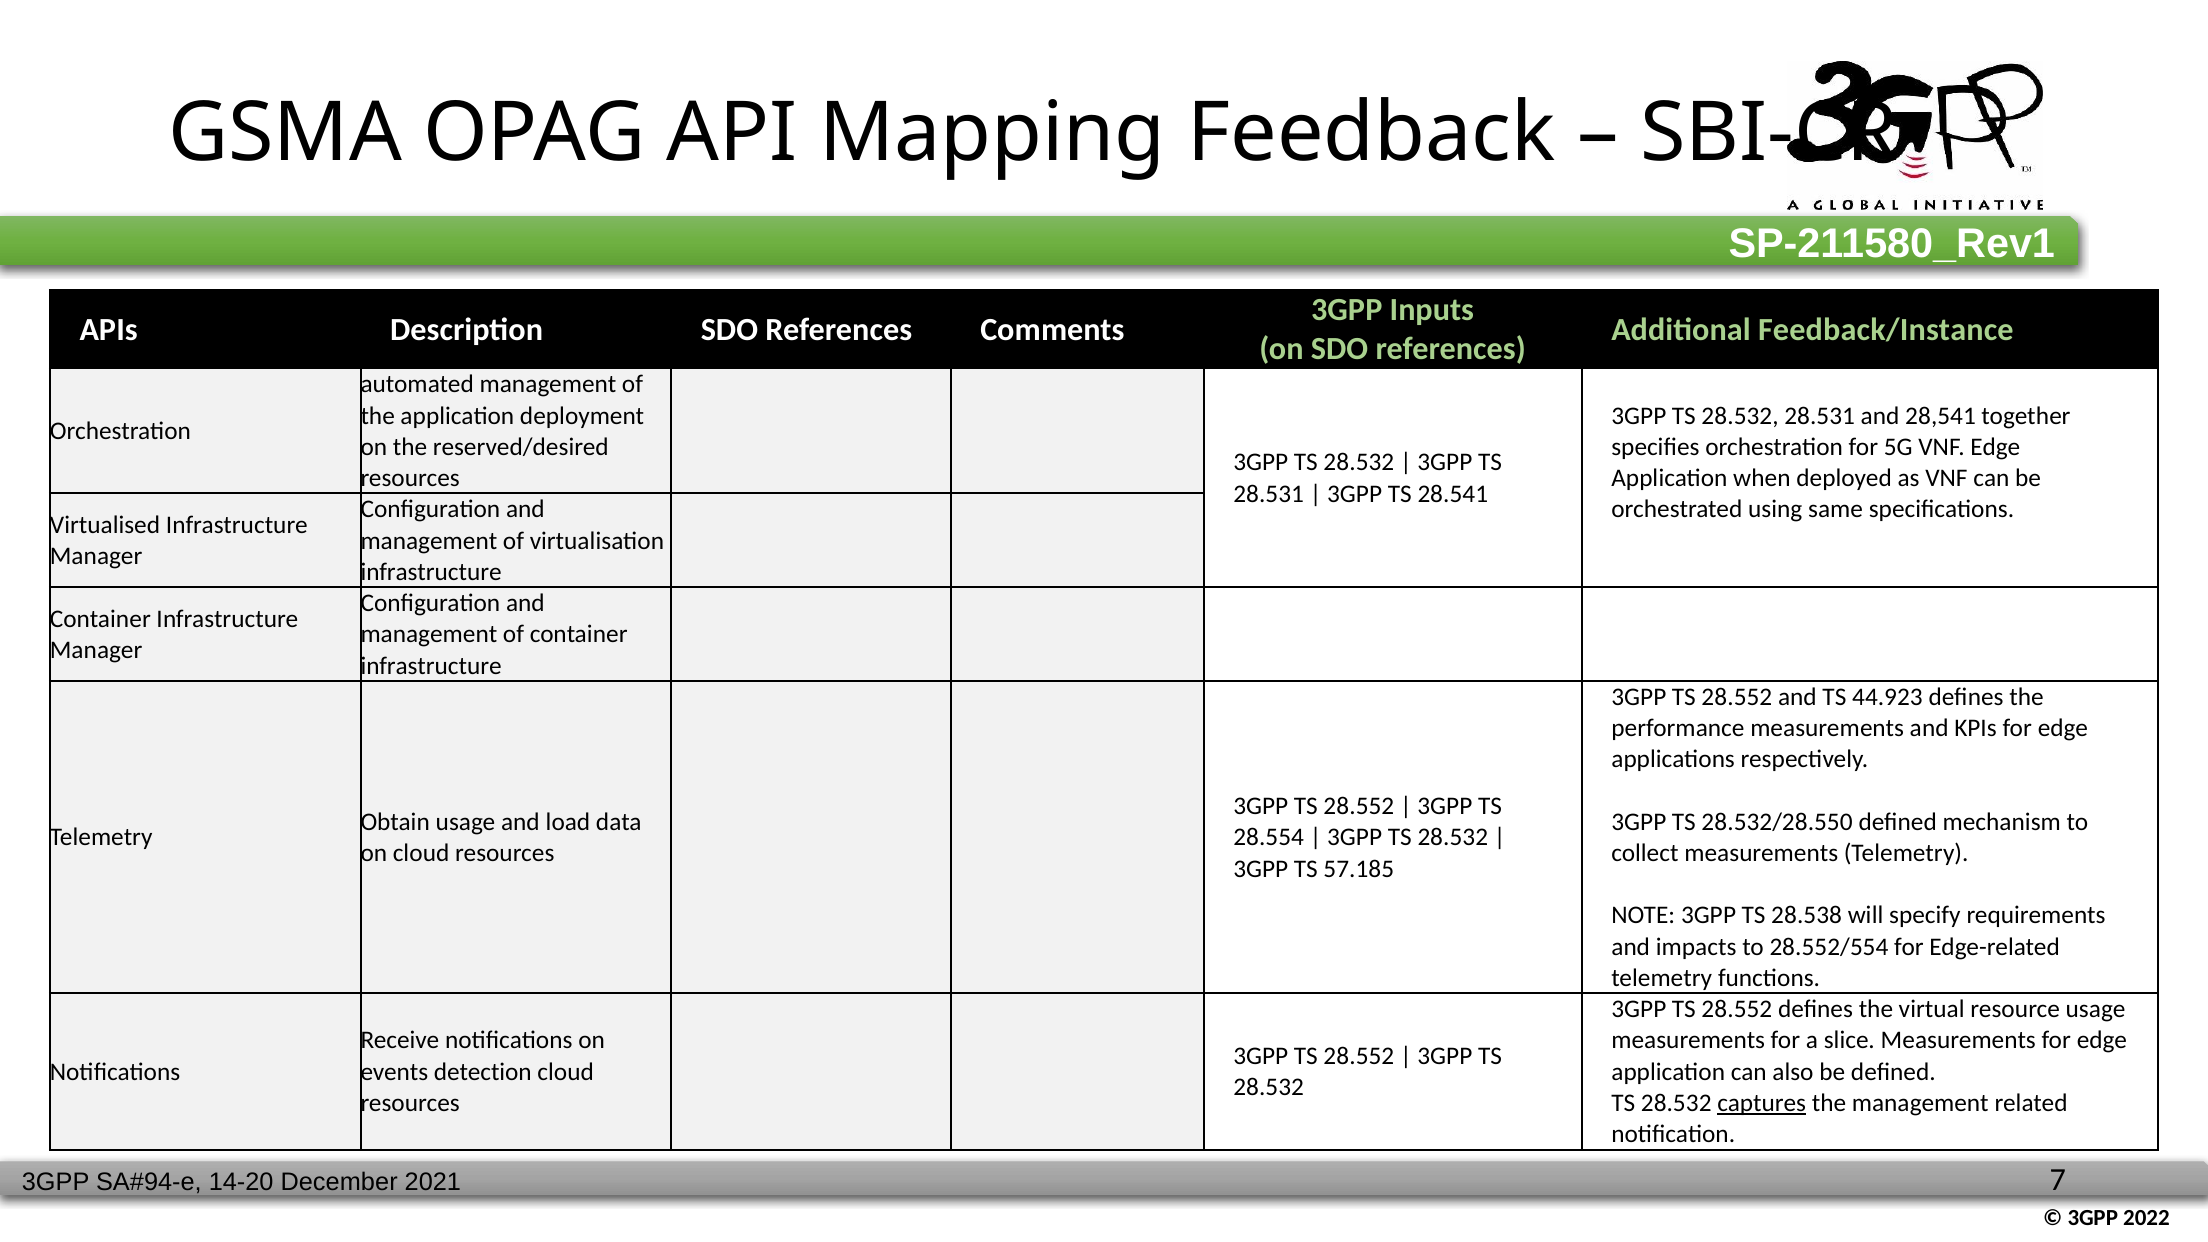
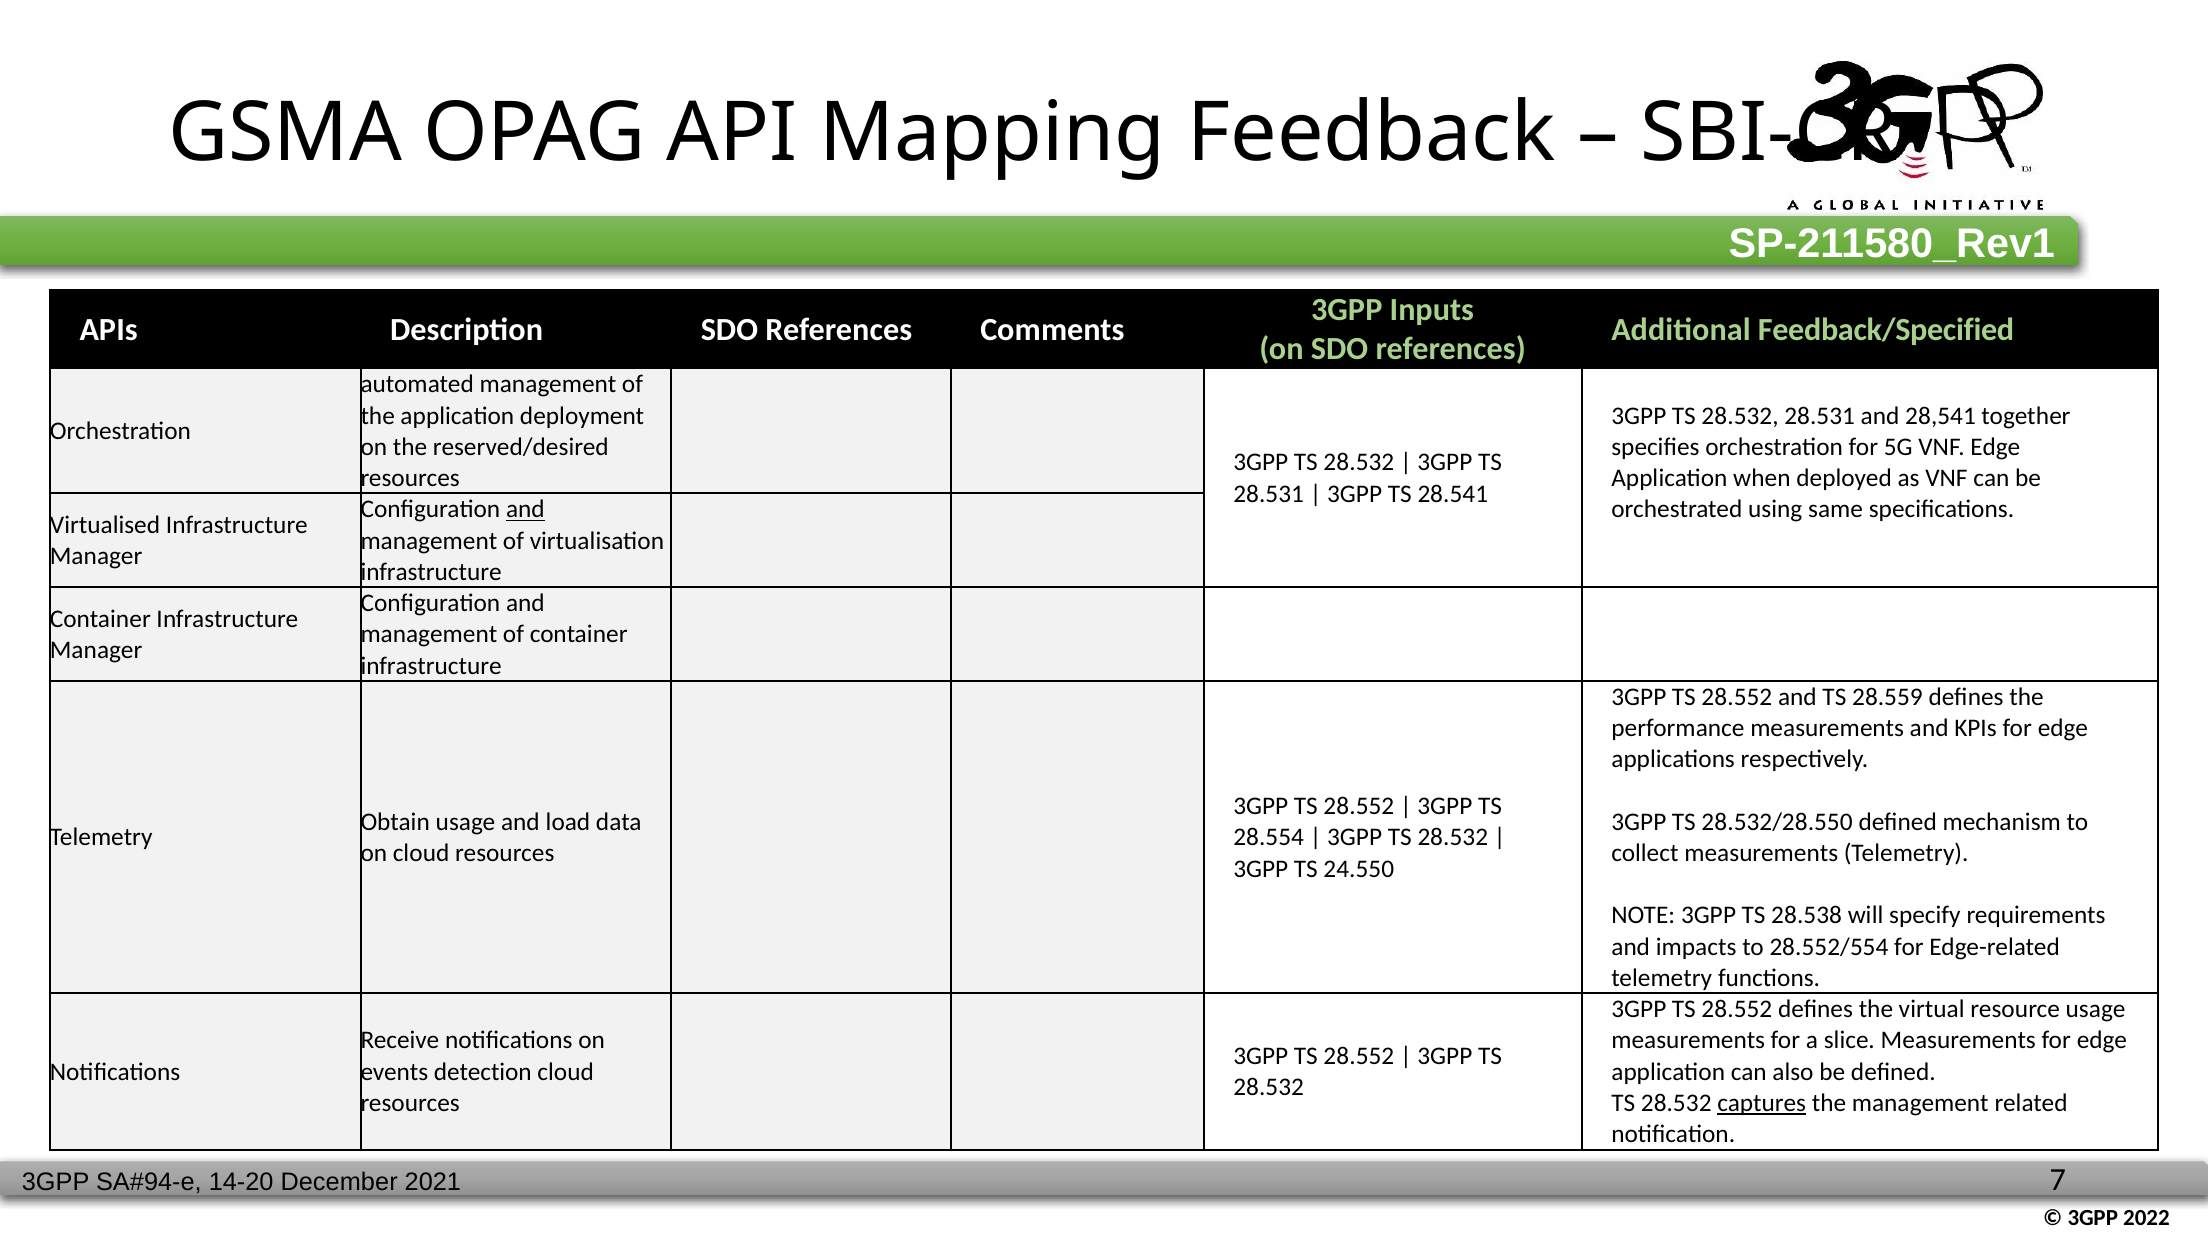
Feedback/Instance: Feedback/Instance -> Feedback/Specified (1886, 330)
and underline: none -> present (525, 509)
44.923: 44.923 -> 28.559 (1887, 697)
57.185: 57.185 -> 24.550 (1359, 869)
